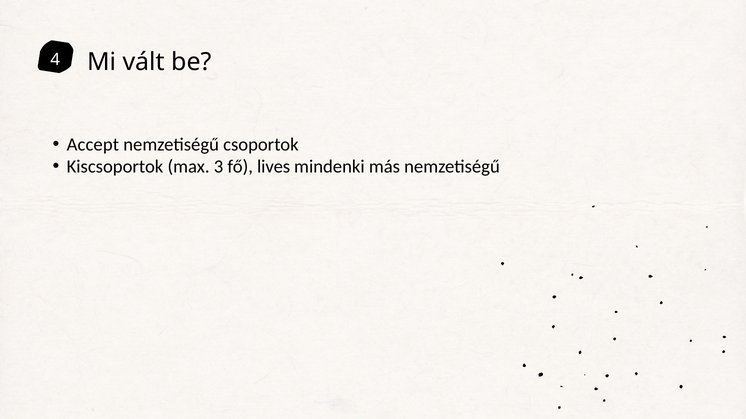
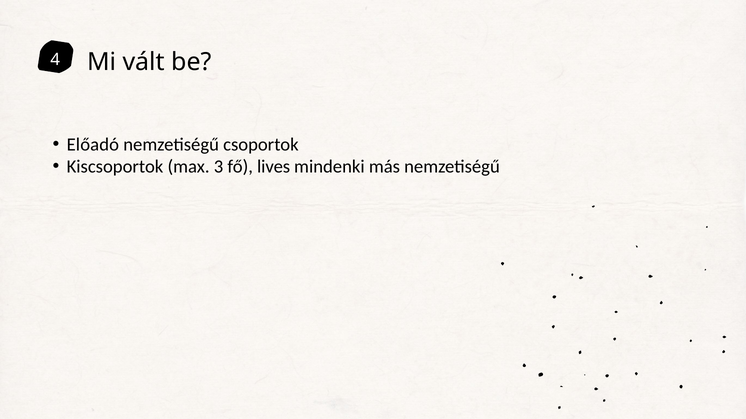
Accept: Accept -> Előadó (93, 145)
